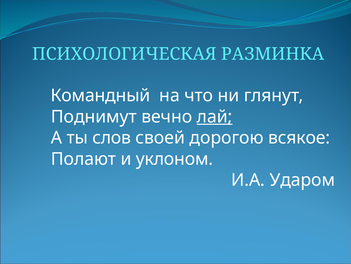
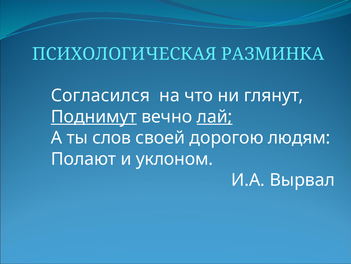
Командный: Командный -> Согласился (100, 95)
Поднимут underline: none -> present (94, 116)
всякое: всякое -> людям (299, 137)
Ударом: Ударом -> Вырвал (302, 180)
